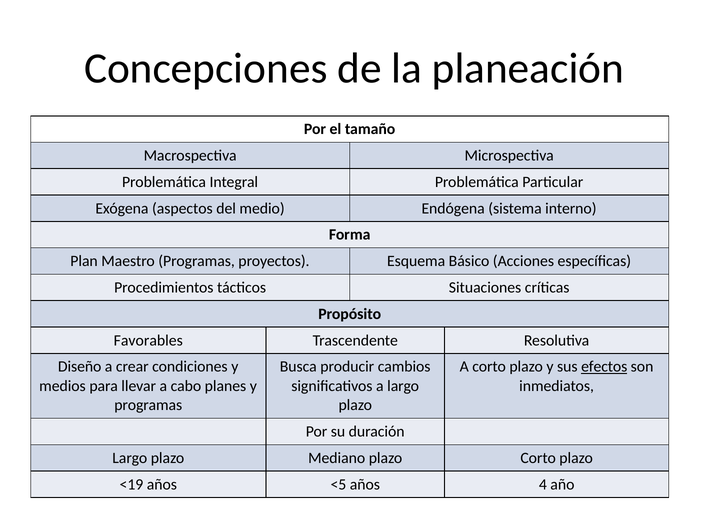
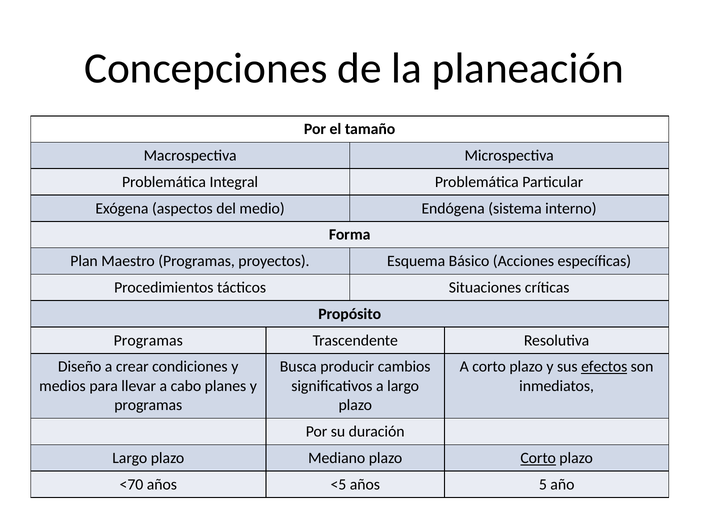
Favorables: Favorables -> Programas (148, 340)
Corto underline: none -> present (538, 458)
<19: <19 -> <70 (131, 484)
4: 4 -> 5 (543, 484)
